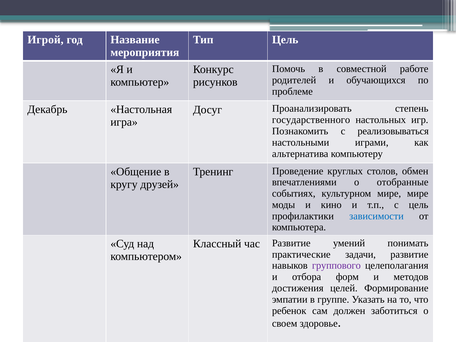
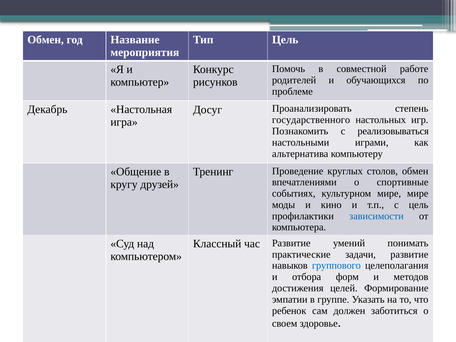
Игрой: Игрой -> Обмен (46, 40)
отобранные: отобранные -> спортивные (403, 182)
группового colour: purple -> blue (336, 266)
